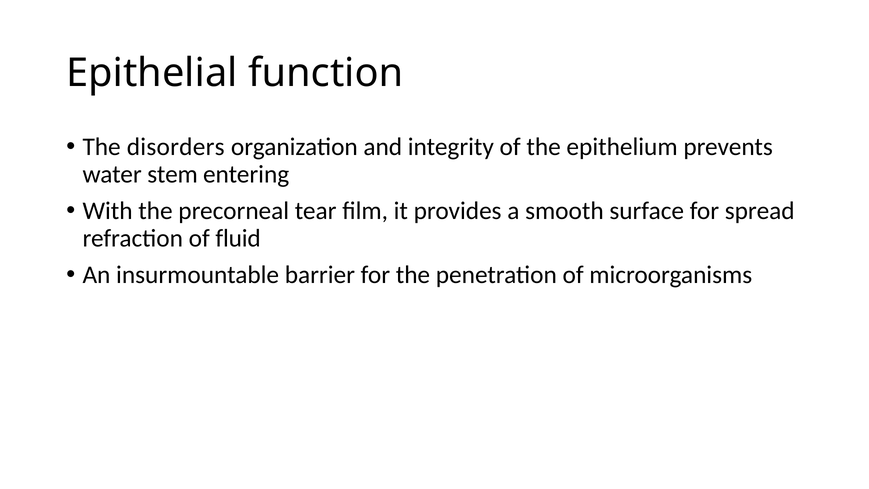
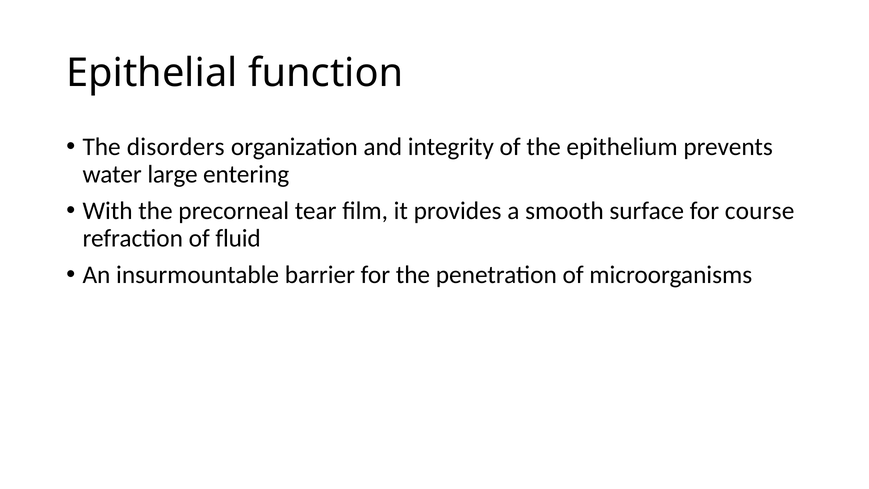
stem: stem -> large (173, 174)
spread: spread -> course (760, 211)
